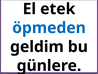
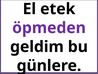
öpmeden colour: blue -> purple (49, 28)
